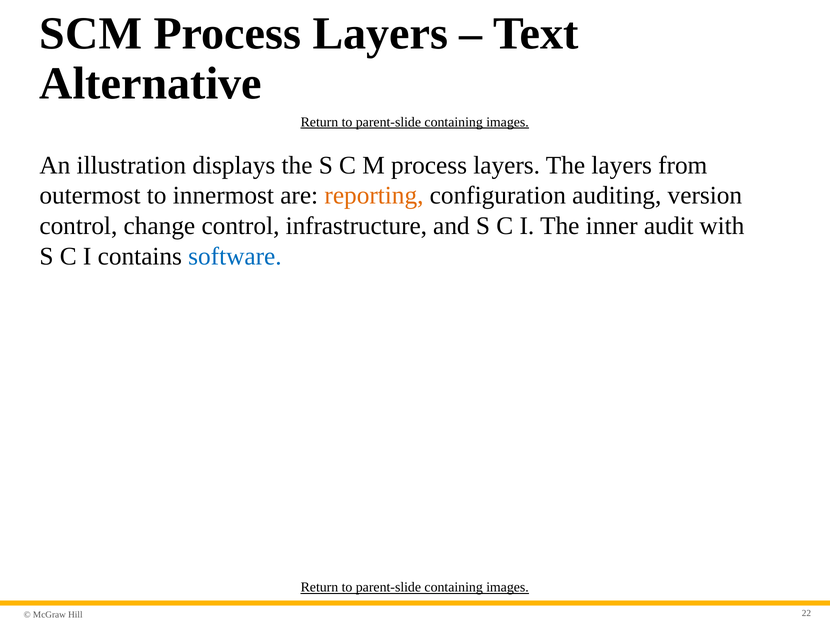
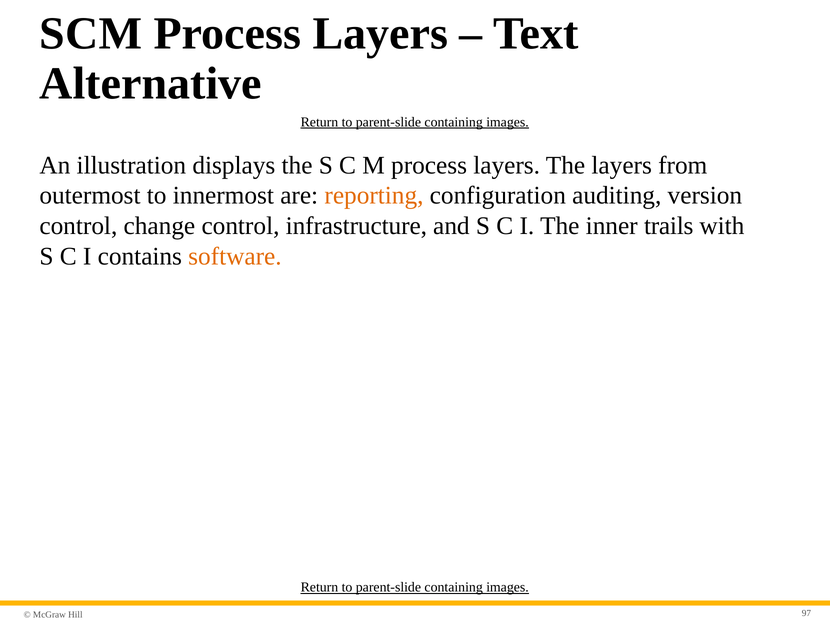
audit: audit -> trails (669, 226)
software colour: blue -> orange (235, 256)
22: 22 -> 97 (806, 614)
